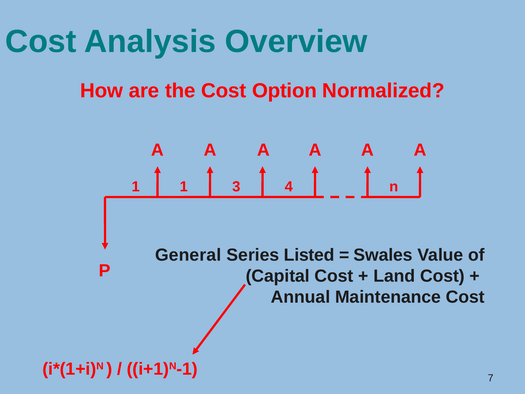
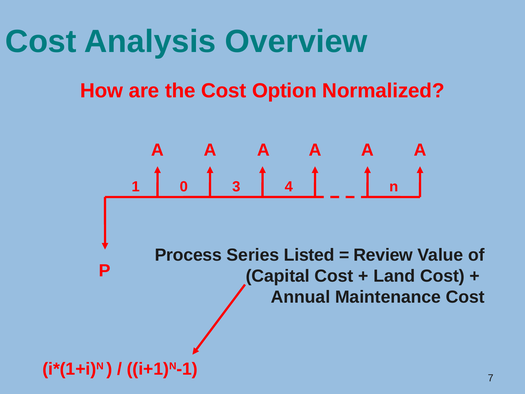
1 1: 1 -> 0 (184, 186)
General: General -> Process (188, 255)
Swales: Swales -> Review (383, 255)
